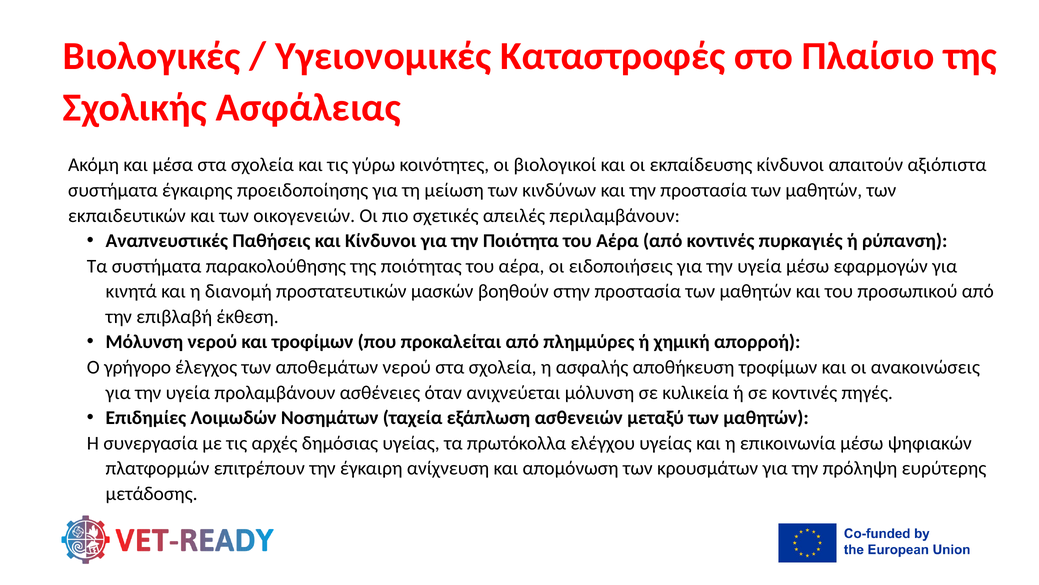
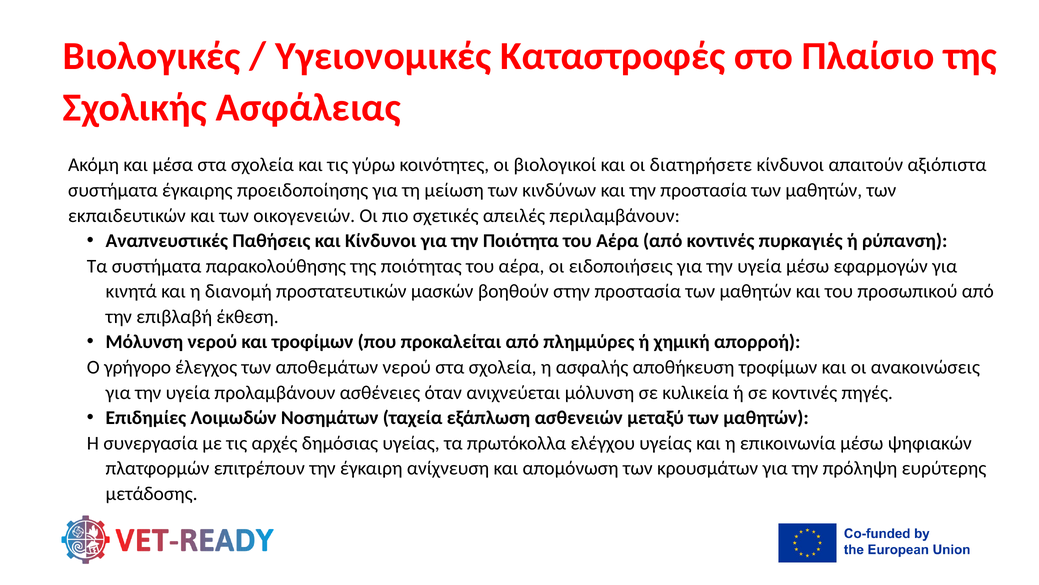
εκπαίδευσης: εκπαίδευσης -> διατηρήσετε (701, 165)
